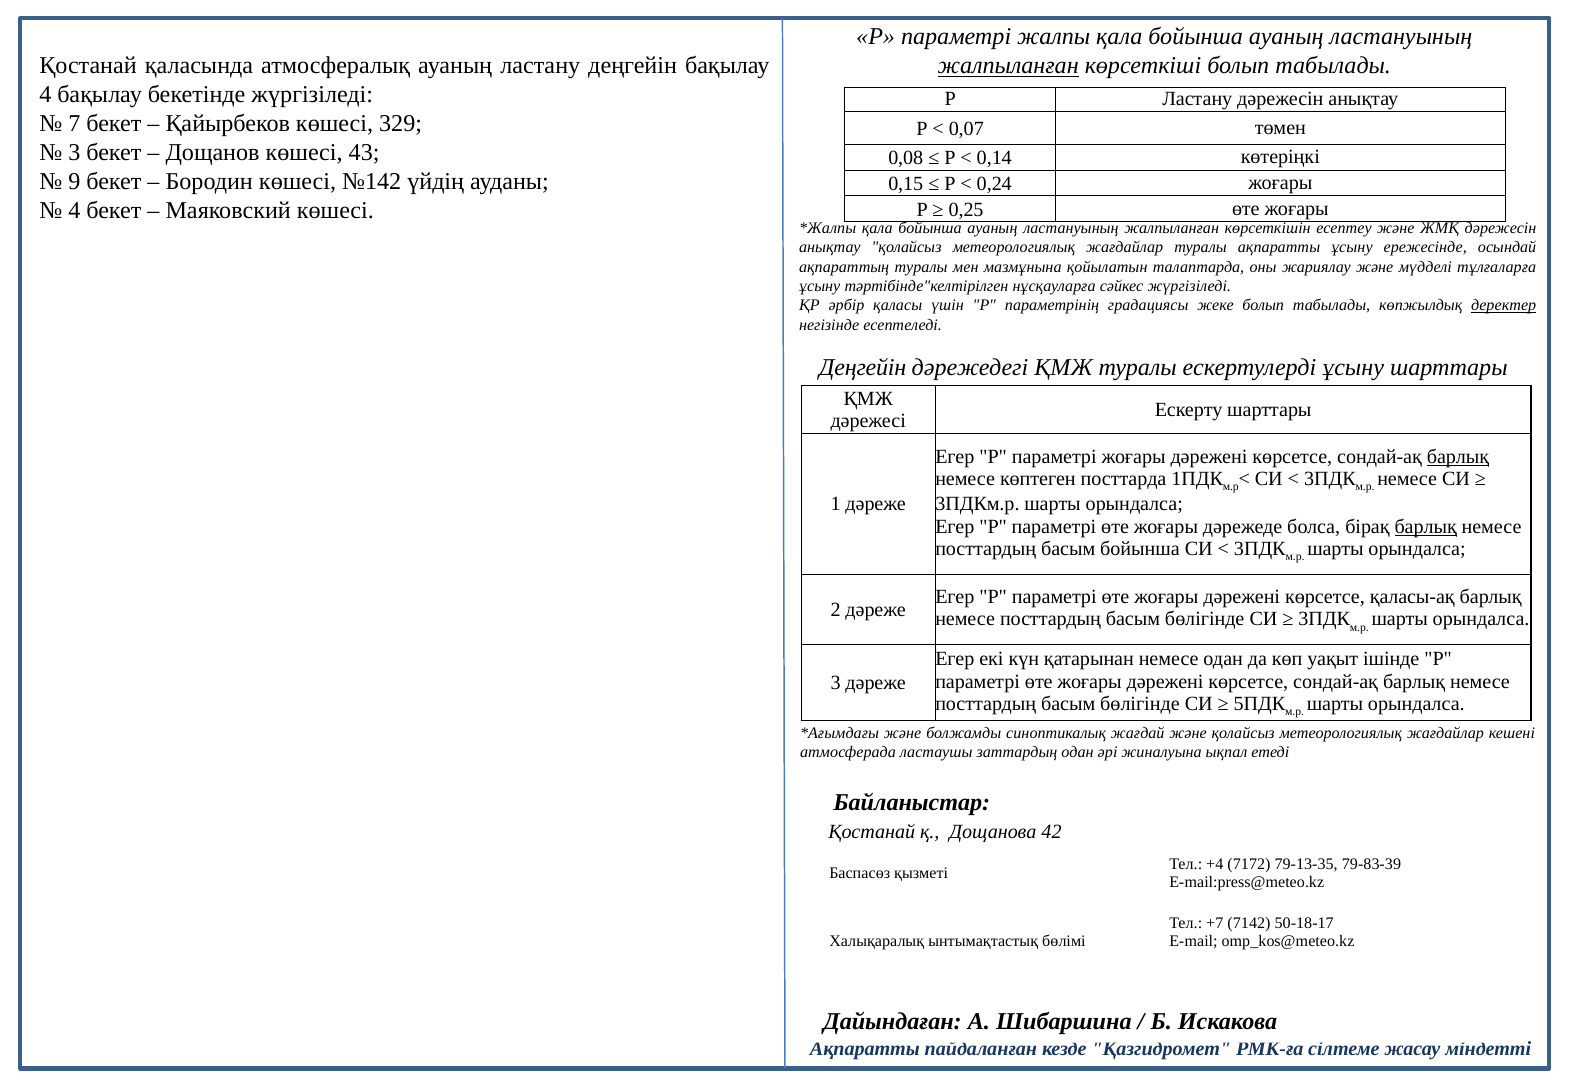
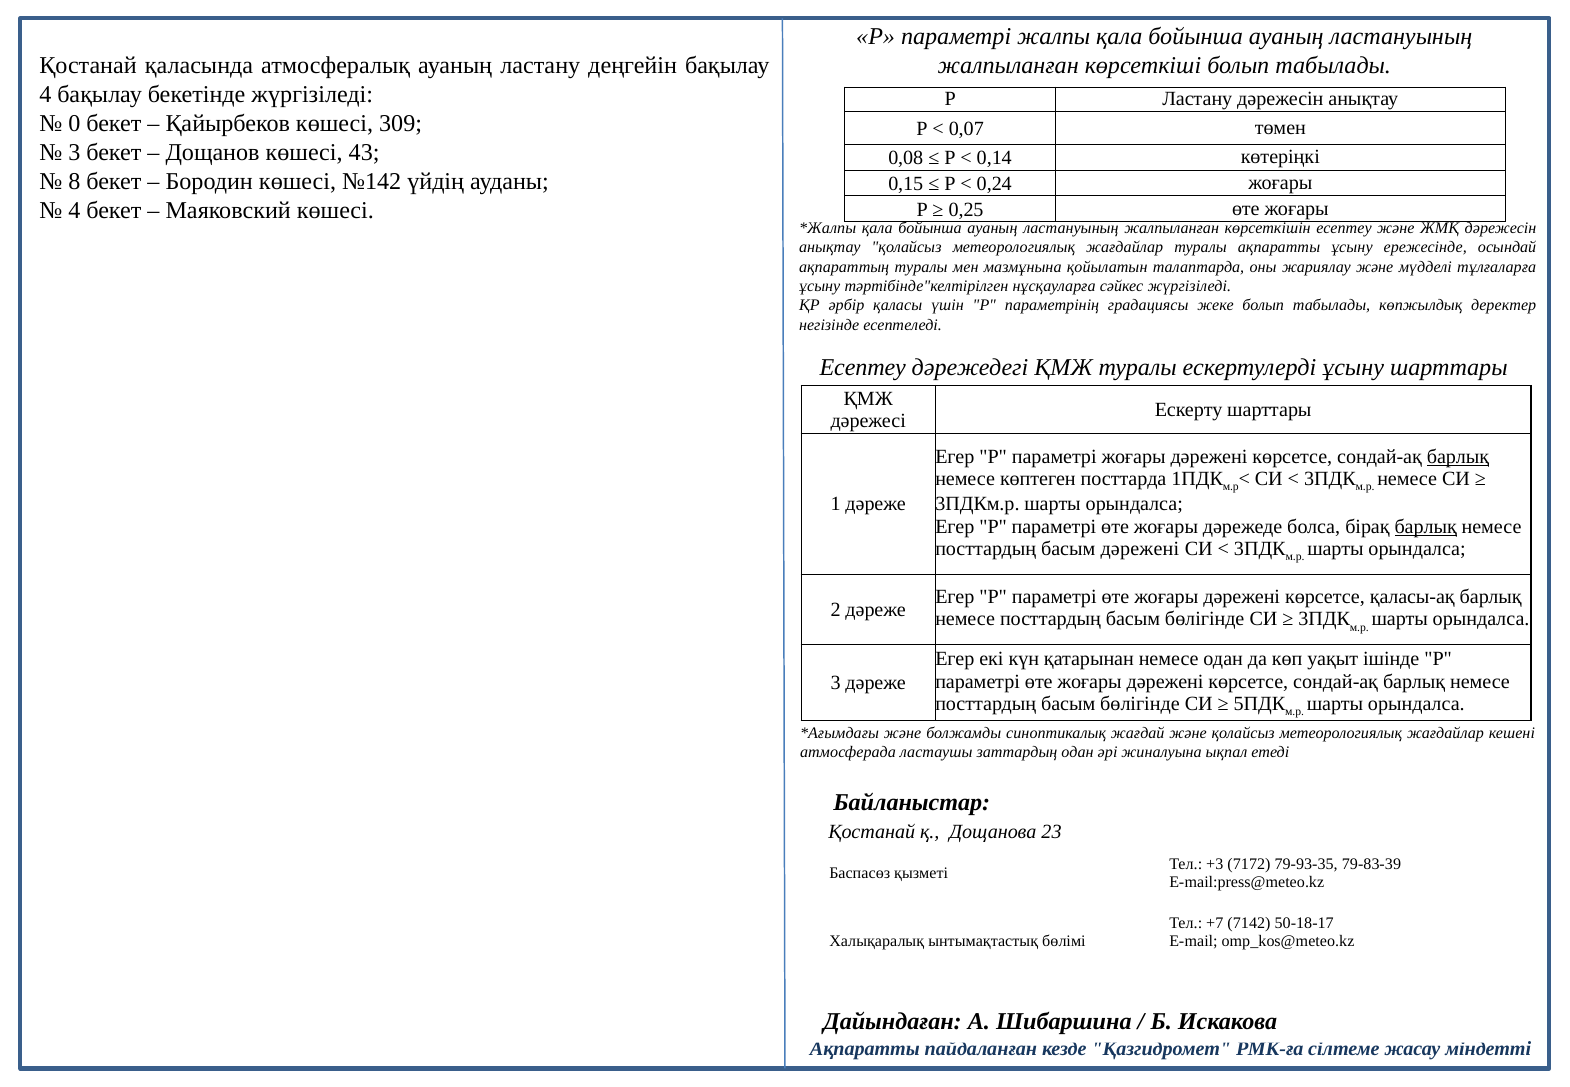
жалпыланған underline: present -> none (1008, 66)
7: 7 -> 0 (74, 123)
329: 329 -> 309 (401, 123)
9: 9 -> 8 (74, 181)
деректер underline: present -> none (1504, 305)
Деңгейін: Деңгейін -> Есептеу (863, 367)
басым бойынша: бойынша -> дәрежені (1140, 549)
42: 42 -> 23 (1051, 832)
+4: +4 -> +3 (1215, 864)
79-13-35: 79-13-35 -> 79-93-35 (1306, 864)
